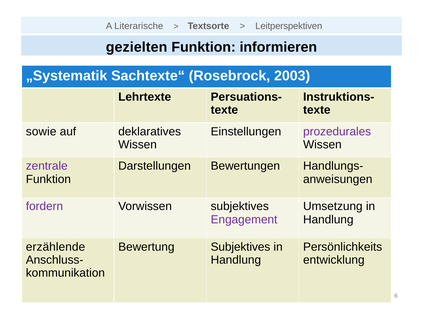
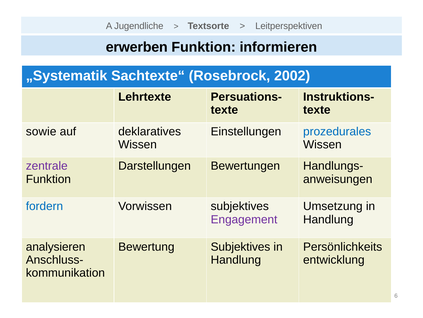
Literarische: Literarische -> Jugendliche (139, 26)
gezielten: gezielten -> erwerben (137, 47)
2003: 2003 -> 2002 (292, 76)
prozedurales colour: purple -> blue (337, 131)
fordern colour: purple -> blue (44, 206)
erzählende: erzählende -> analysieren (56, 246)
